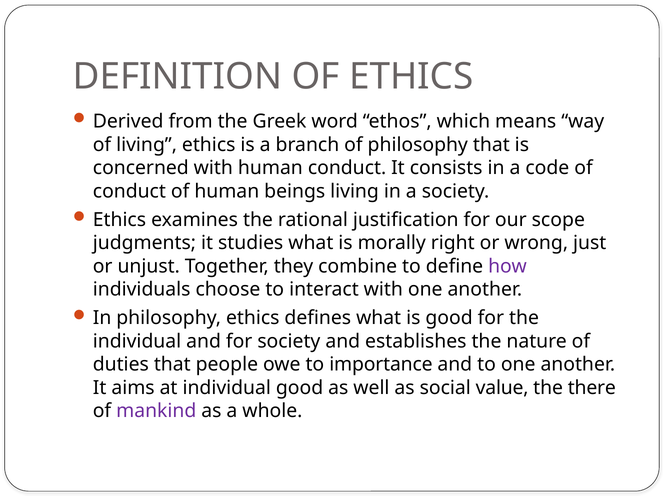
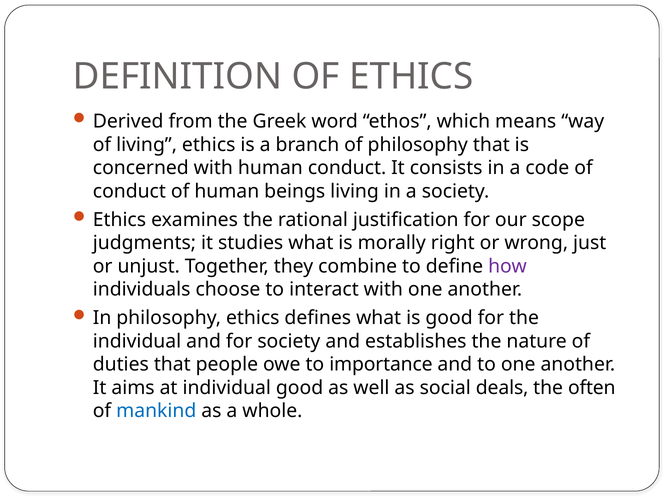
value: value -> deals (502, 388)
there: there -> often (592, 388)
mankind colour: purple -> blue (156, 411)
